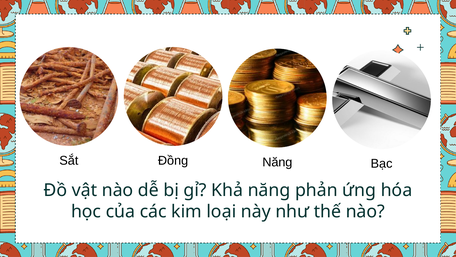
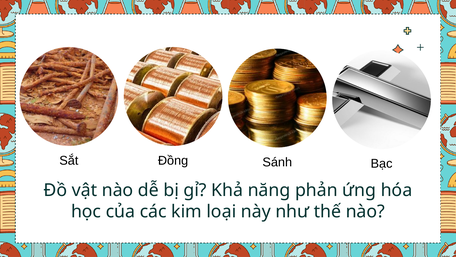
Đồng Năng: Năng -> Sánh (277, 162)
